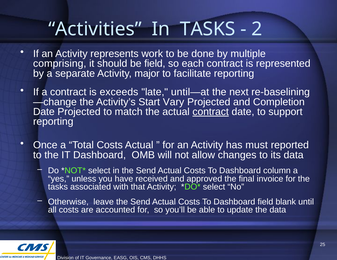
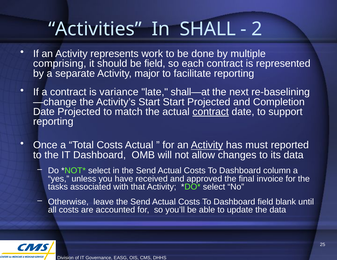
In TASKS: TASKS -> SHALL (208, 29)
exceeds: exceeds -> variance (119, 92)
until—at: until—at -> shall—at (190, 92)
Start Vary: Vary -> Start (174, 102)
Activity underline: none -> present (207, 145)
